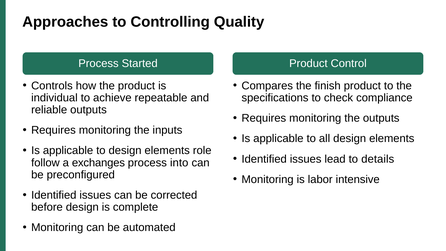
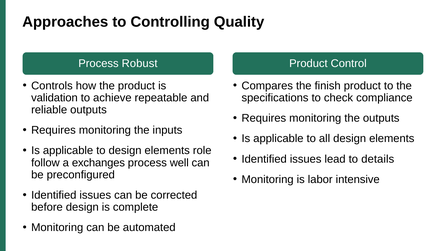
Started: Started -> Robust (140, 63)
individual: individual -> validation (54, 98)
into: into -> well (179, 163)
